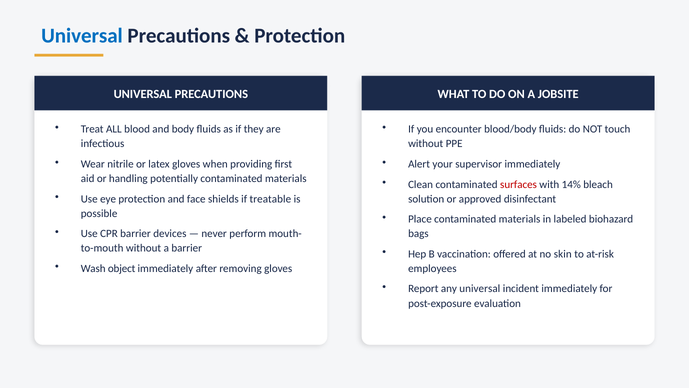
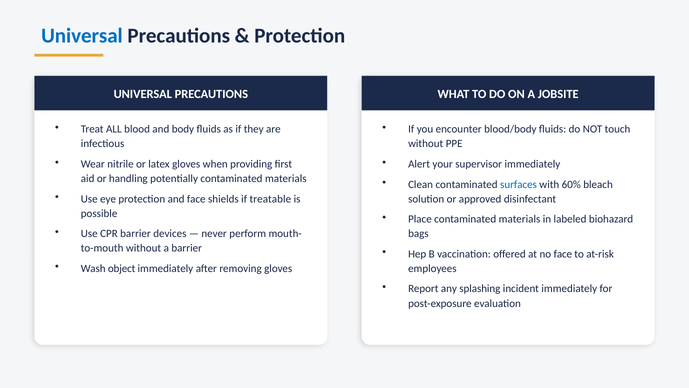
surfaces colour: red -> blue (519, 184)
14%: 14% -> 60% (571, 184)
no skin: skin -> face (563, 254)
any universal: universal -> splashing (480, 289)
